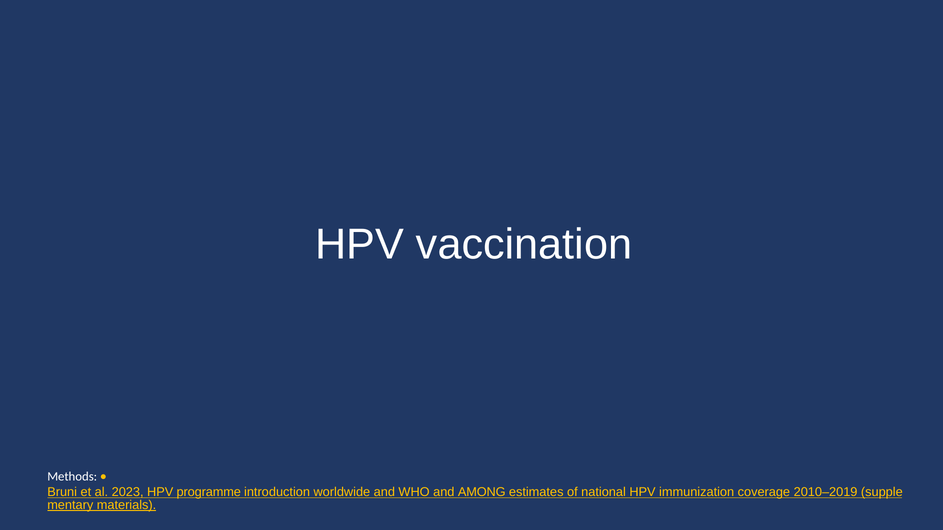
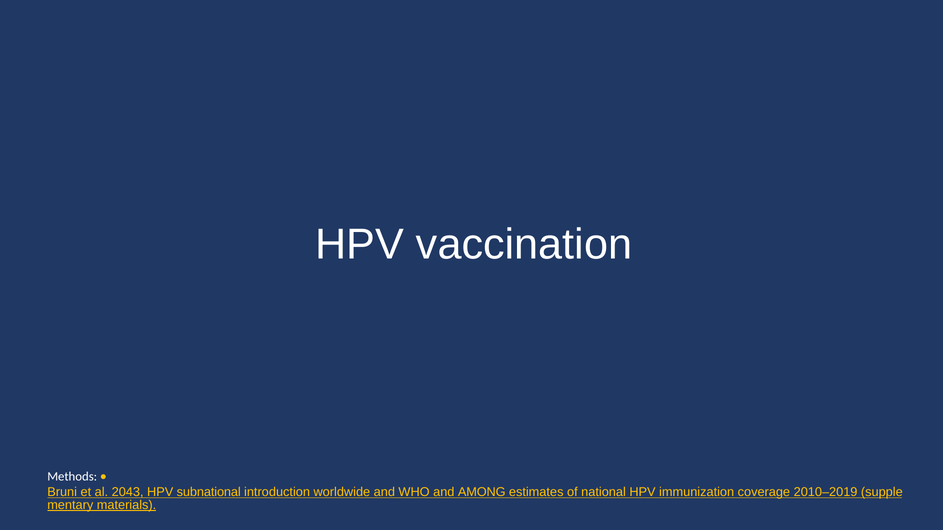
2023: 2023 -> 2043 (128, 492)
programme: programme -> subnational (209, 492)
